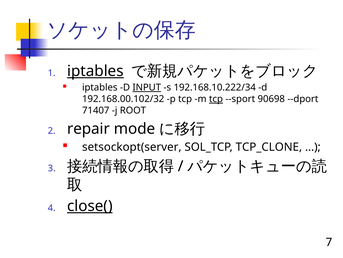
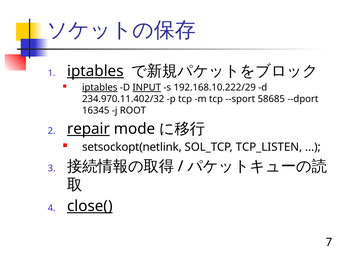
iptables underline: none -> present (100, 87)
192.168.10.222/34: 192.168.10.222/34 -> 192.168.10.222/29 (215, 87)
192.168.00.102/32: 192.168.00.102/32 -> 234.970.11.402/32 (123, 99)
tcp underline: present -> none (216, 99)
90698: 90698 -> 58685 (271, 99)
71407: 71407 -> 16345 (96, 110)
repair underline: none -> present (88, 129)
setsockopt(server: setsockopt(server -> setsockopt(netlink (132, 147)
TCP_CLONE: TCP_CLONE -> TCP_LISTEN (269, 147)
